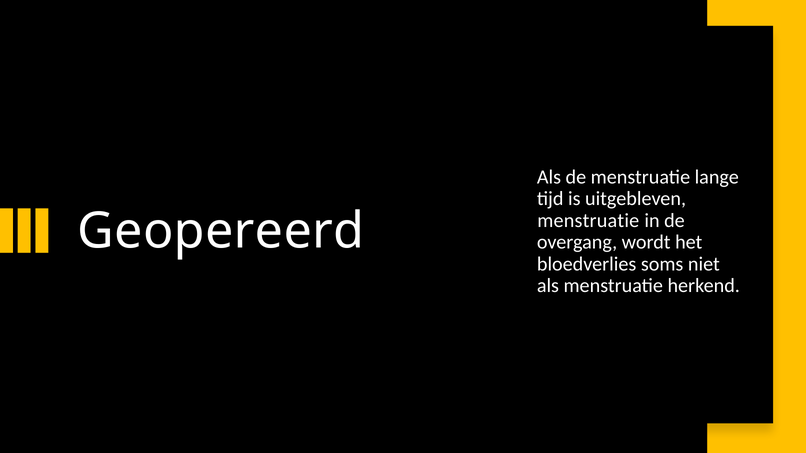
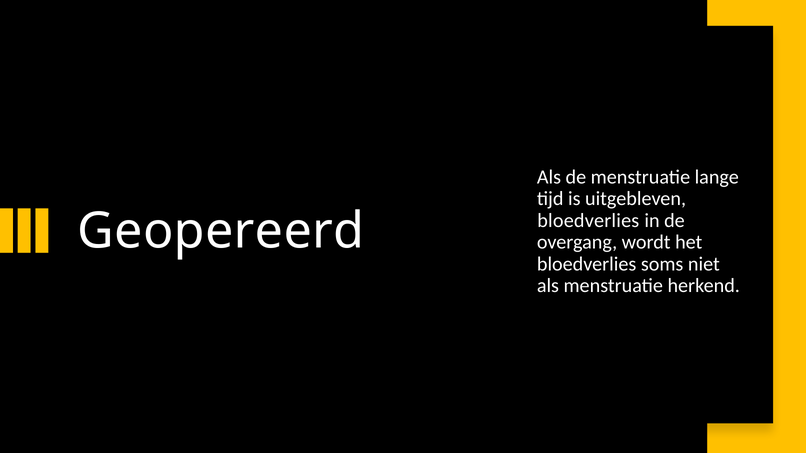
menstruatie: menstruatie -> bloedverlies (588, 221)
